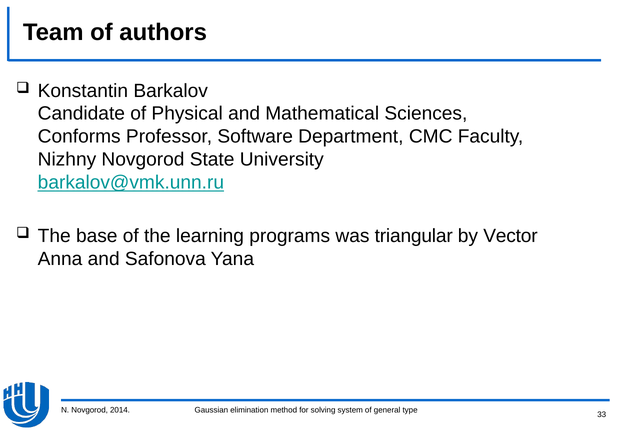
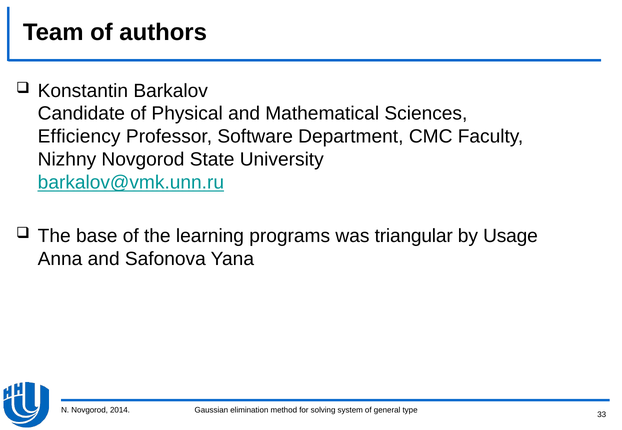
Conforms: Conforms -> Efficiency (79, 137)
Vector: Vector -> Usage (510, 236)
